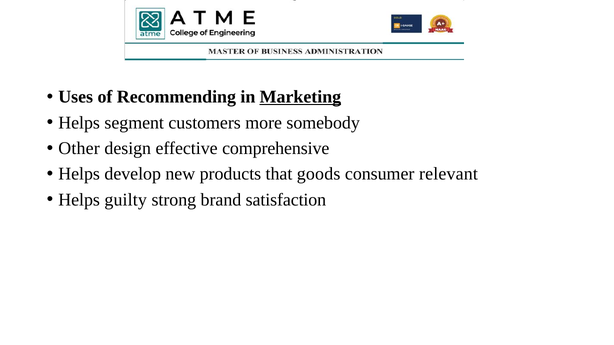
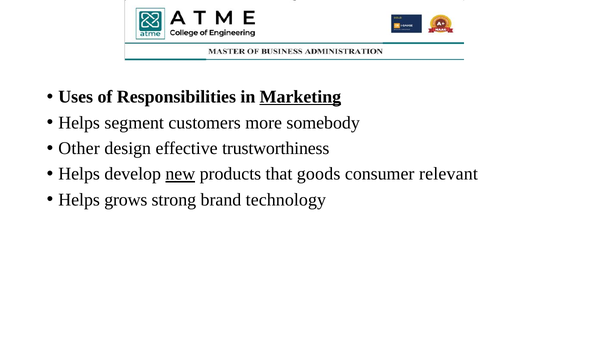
Recommending: Recommending -> Responsibilities (176, 97)
comprehensive: comprehensive -> trustworthiness (276, 149)
new underline: none -> present (180, 174)
guilty: guilty -> grows (126, 200)
satisfaction: satisfaction -> technology (286, 200)
